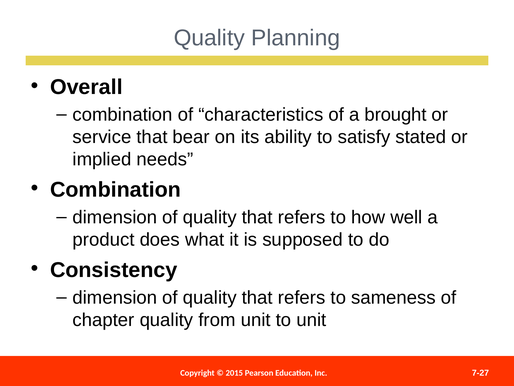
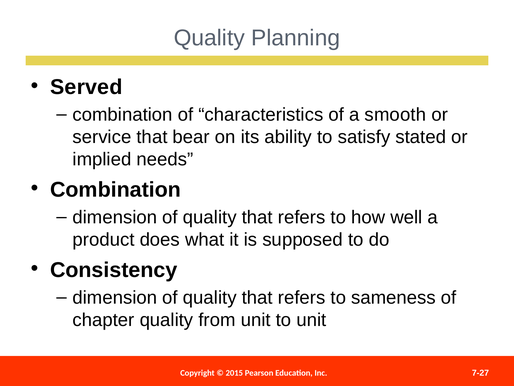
Overall: Overall -> Served (86, 87)
brought: brought -> smooth (395, 115)
